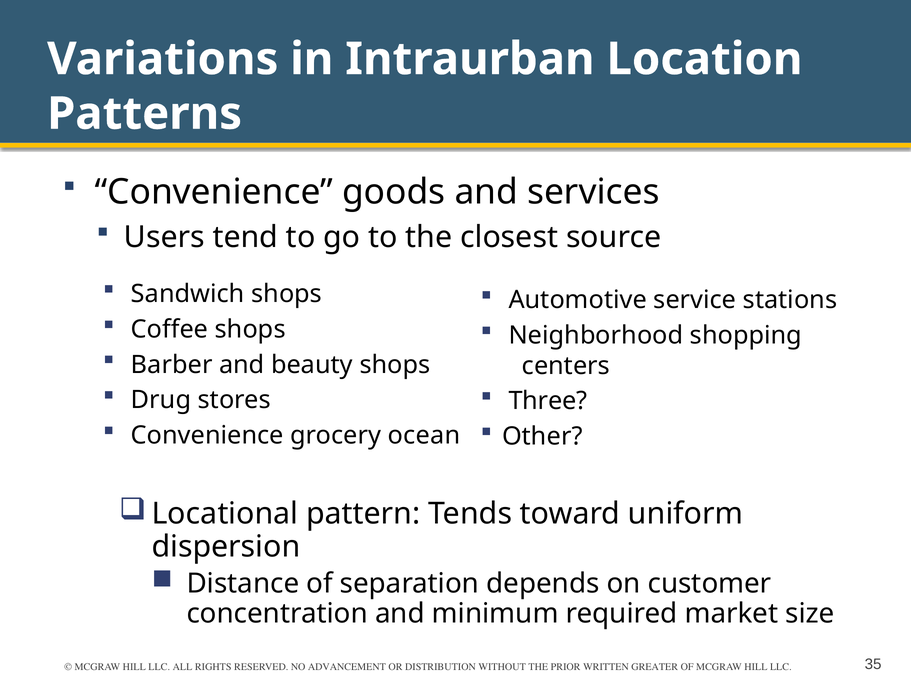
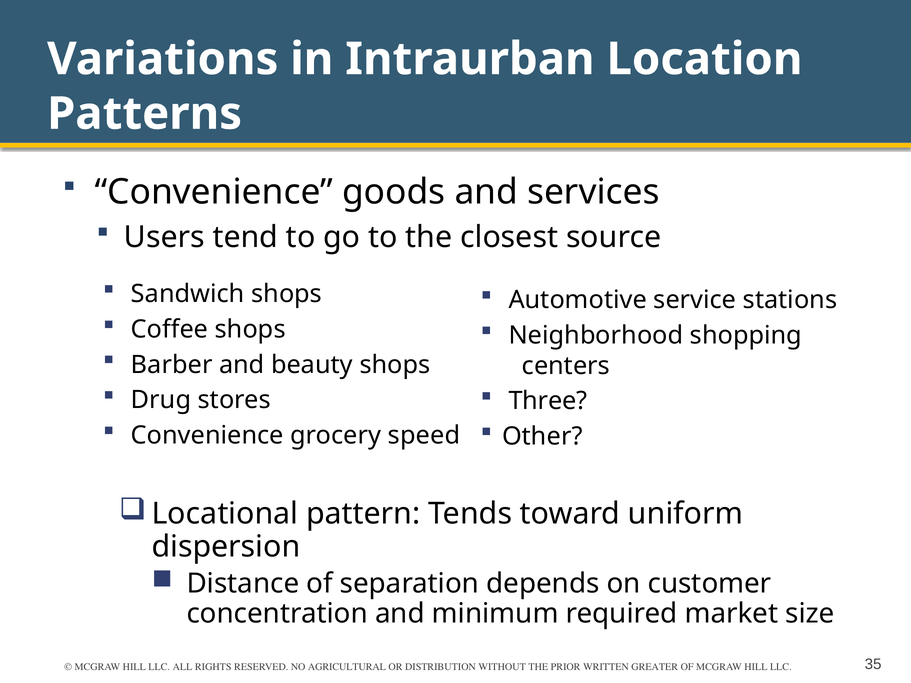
ocean: ocean -> speed (424, 436)
ADVANCEMENT: ADVANCEMENT -> AGRICULTURAL (347, 667)
